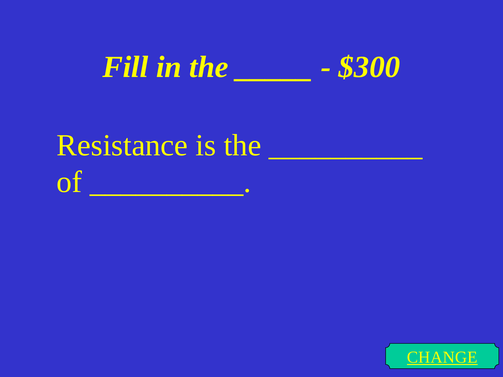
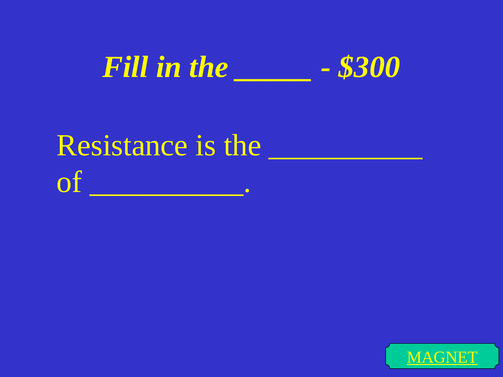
CHANGE: CHANGE -> MAGNET (442, 357)
